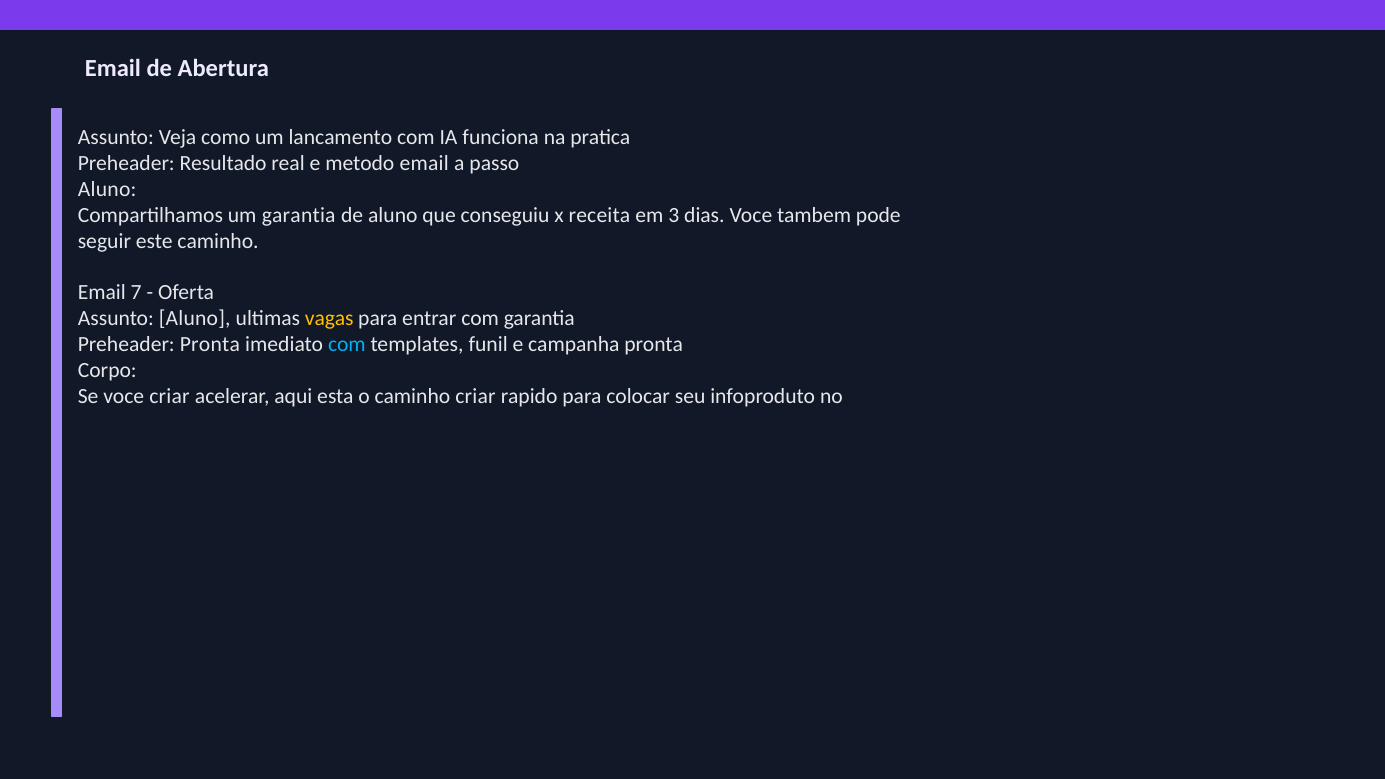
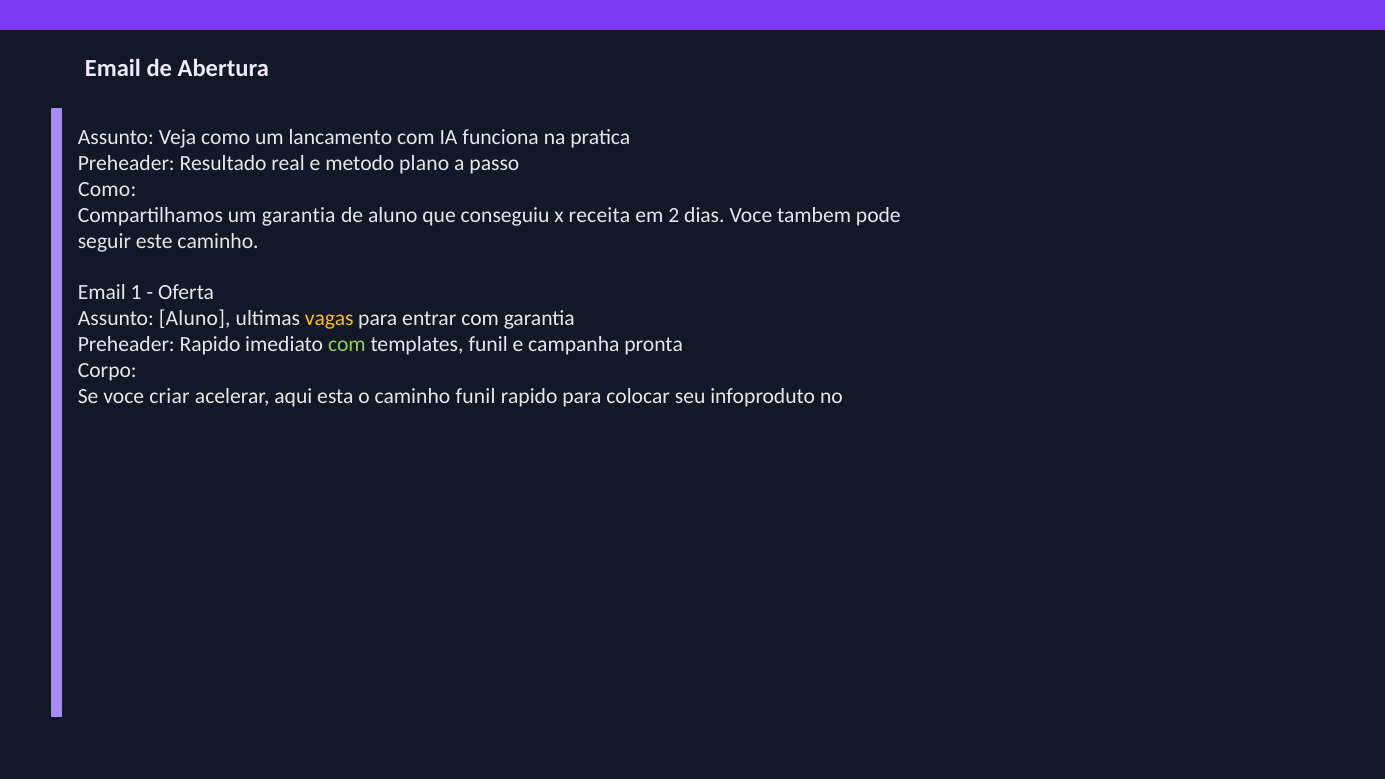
metodo email: email -> plano (424, 163)
Aluno: Aluno -> Como (107, 189)
3: 3 -> 2 (674, 215)
7: 7 -> 1 (136, 293)
Preheader Pronta: Pronta -> Rapido (210, 345)
com colour: light blue -> light green (347, 345)
caminho criar: criar -> funil (476, 397)
